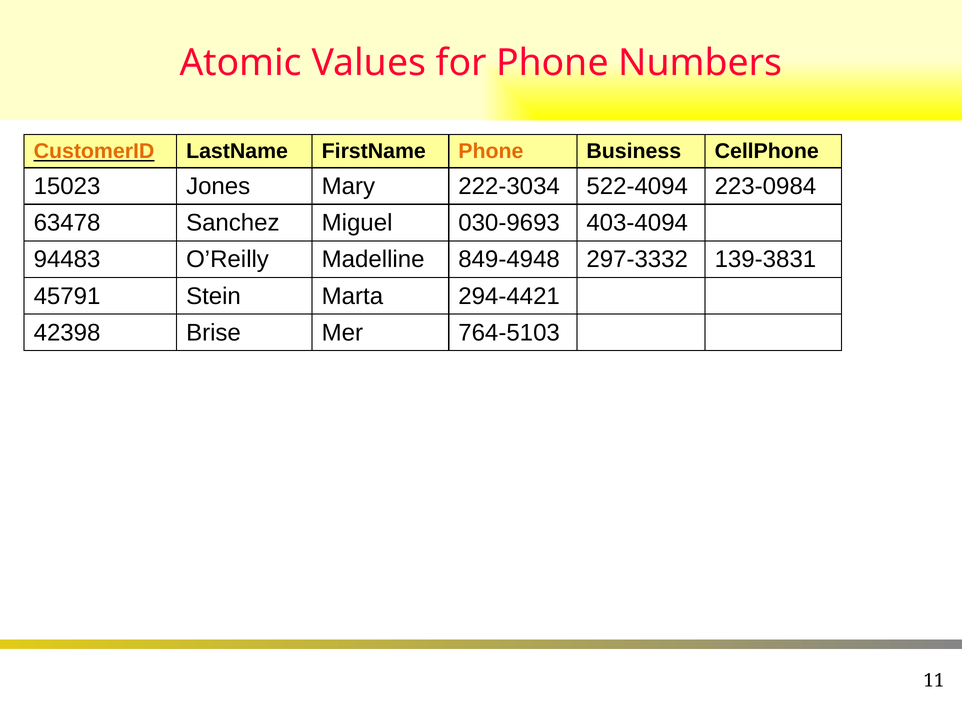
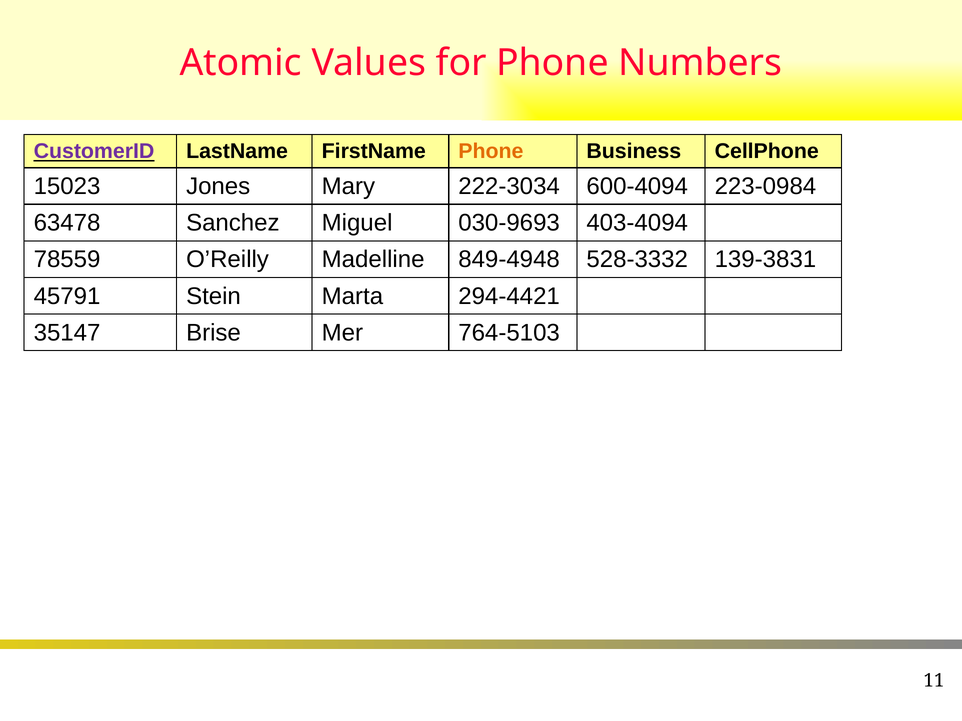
CustomerID colour: orange -> purple (94, 151)
522-4094: 522-4094 -> 600-4094 (637, 187)
94483: 94483 -> 78559 (67, 260)
297-3332: 297-3332 -> 528-3332 (637, 260)
42398: 42398 -> 35147 (67, 333)
